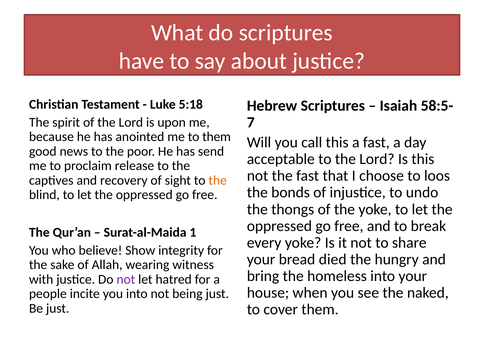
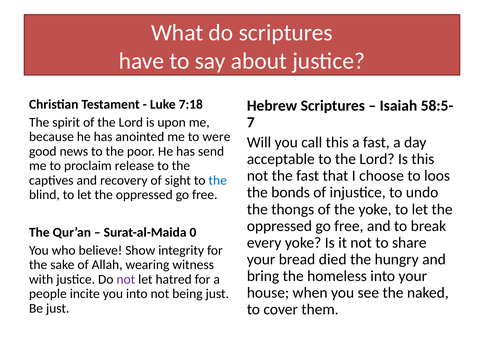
5:18: 5:18 -> 7:18 (191, 104)
to them: them -> were (216, 137)
the colour: orange -> blue (218, 180)
1: 1 -> 0 (193, 232)
